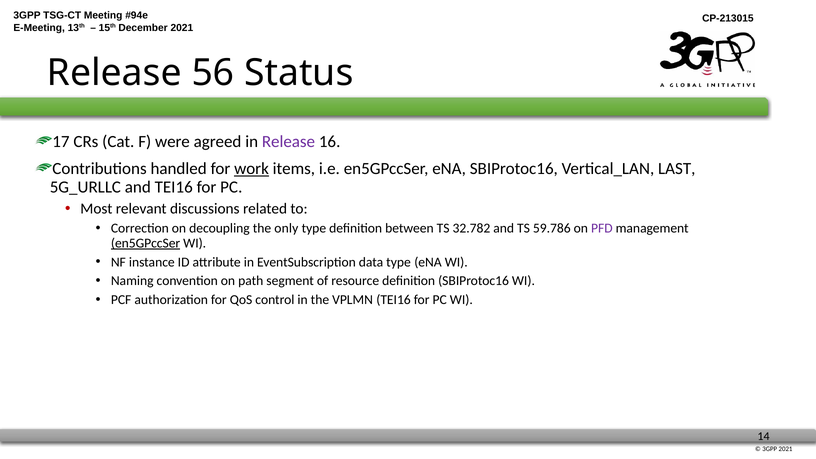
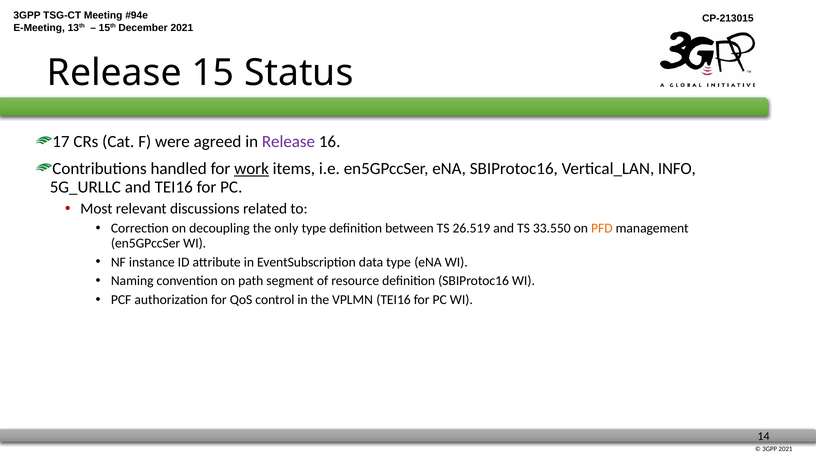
56: 56 -> 15 (213, 73)
LAST: LAST -> INFO (677, 169)
32.782: 32.782 -> 26.519 (471, 228)
59.786: 59.786 -> 33.550 (552, 228)
PFD colour: purple -> orange (602, 228)
en5GPccSer underline: present -> none (146, 243)
